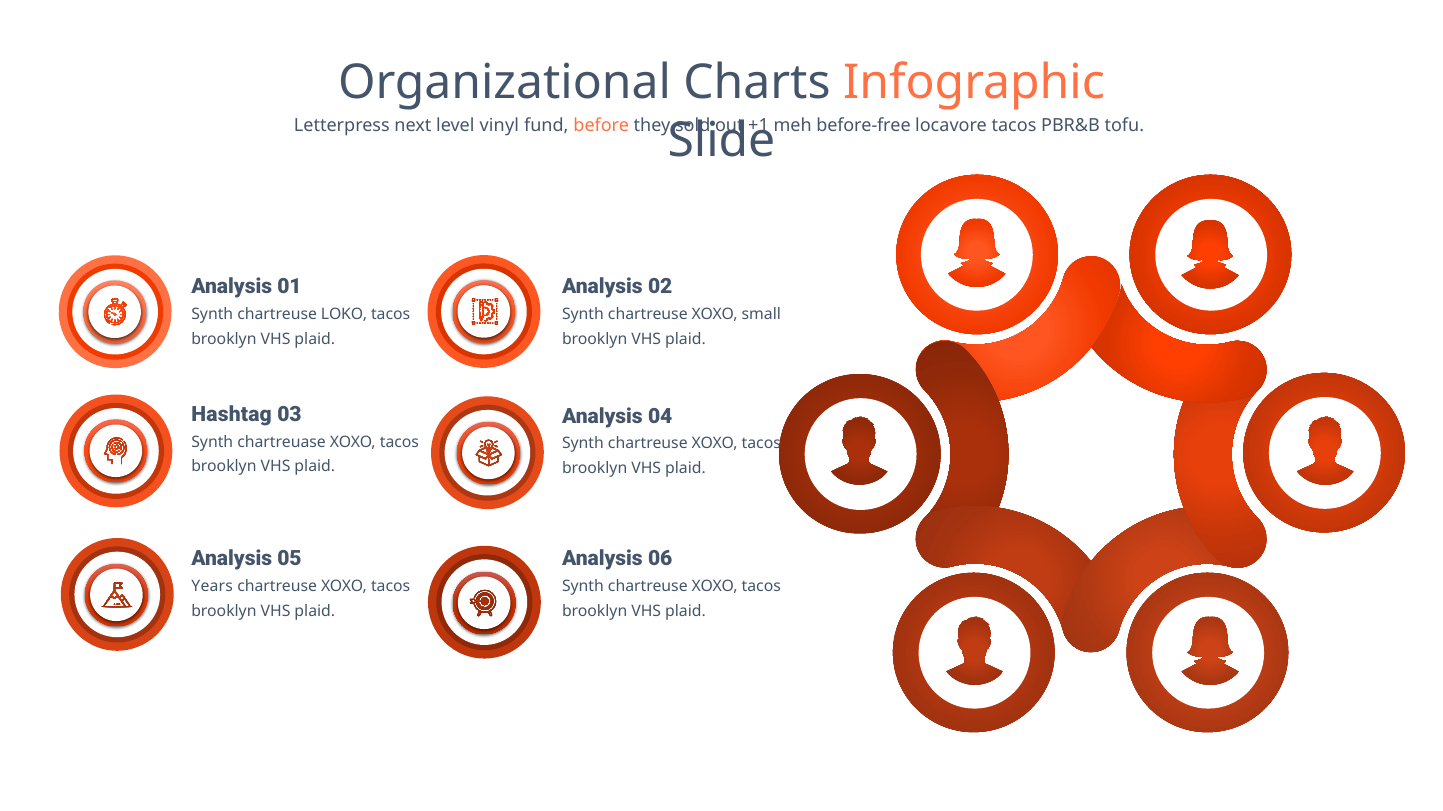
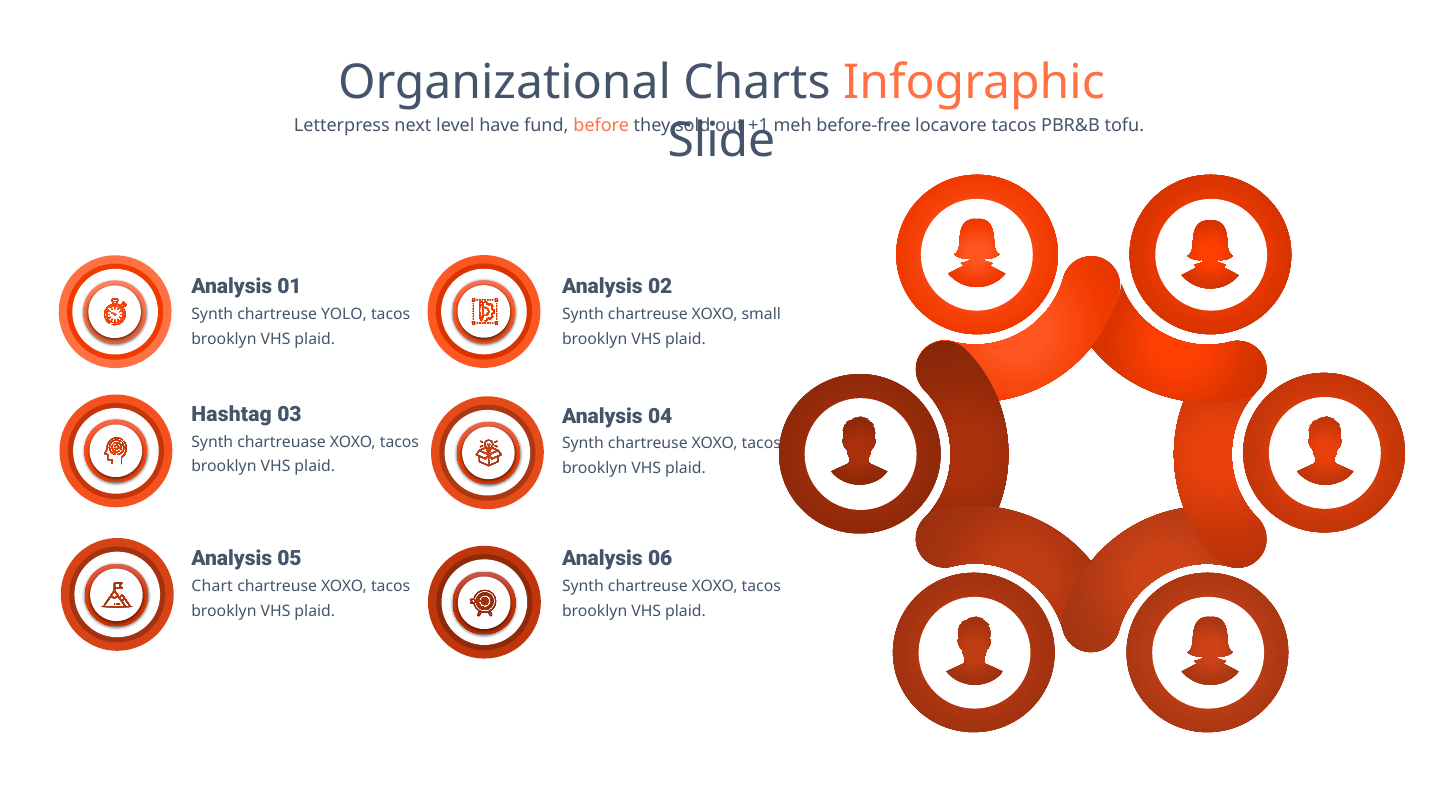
vinyl: vinyl -> have (499, 126)
LOKO: LOKO -> YOLO (344, 314)
Years: Years -> Chart (212, 587)
